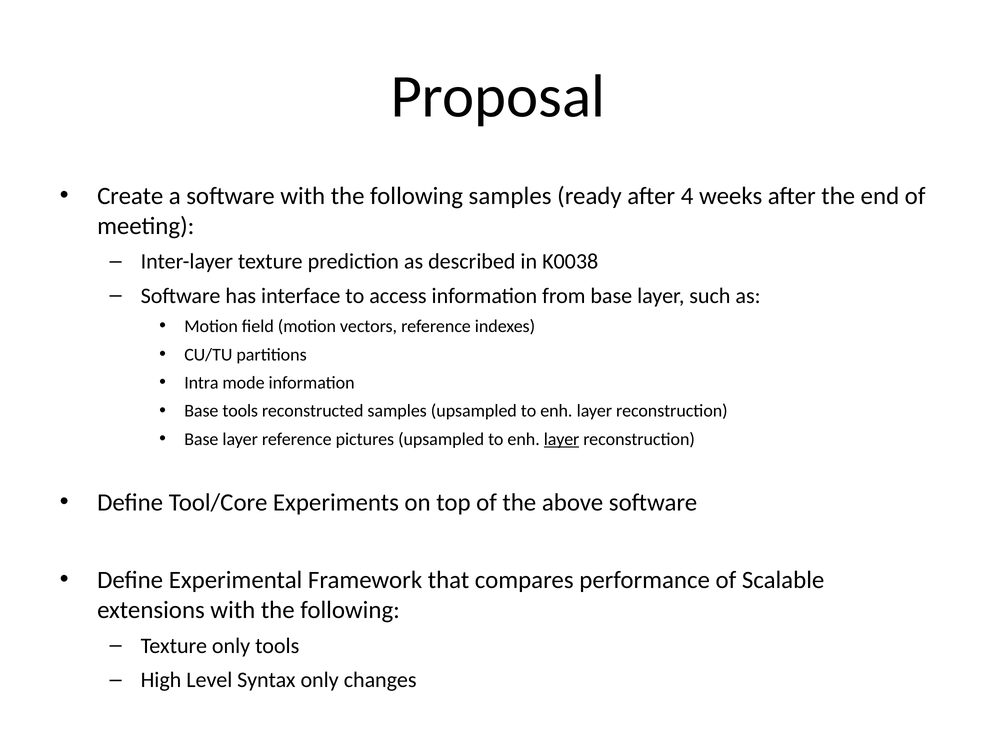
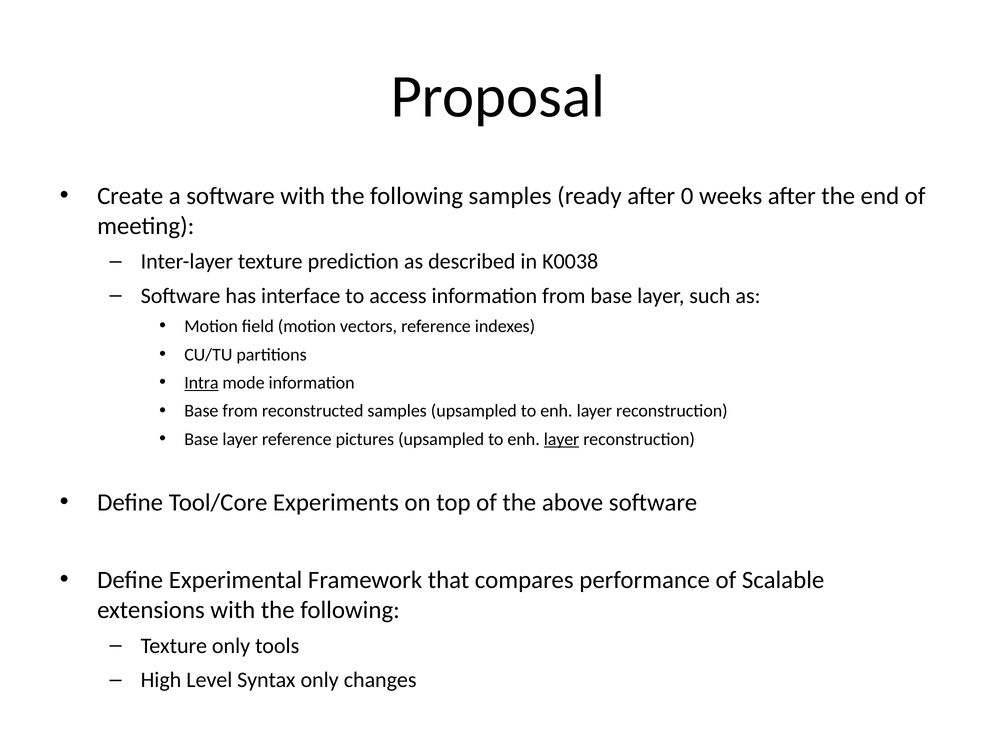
4: 4 -> 0 (687, 196)
Intra underline: none -> present (201, 383)
Base tools: tools -> from (240, 411)
